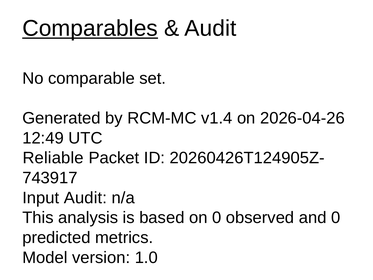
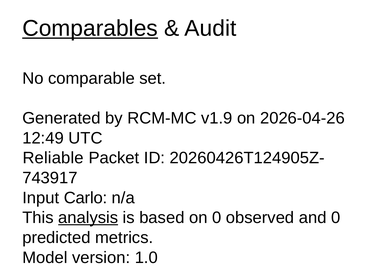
v1.4: v1.4 -> v1.9 (217, 118)
Input Audit: Audit -> Carlo (86, 198)
analysis underline: none -> present (88, 218)
